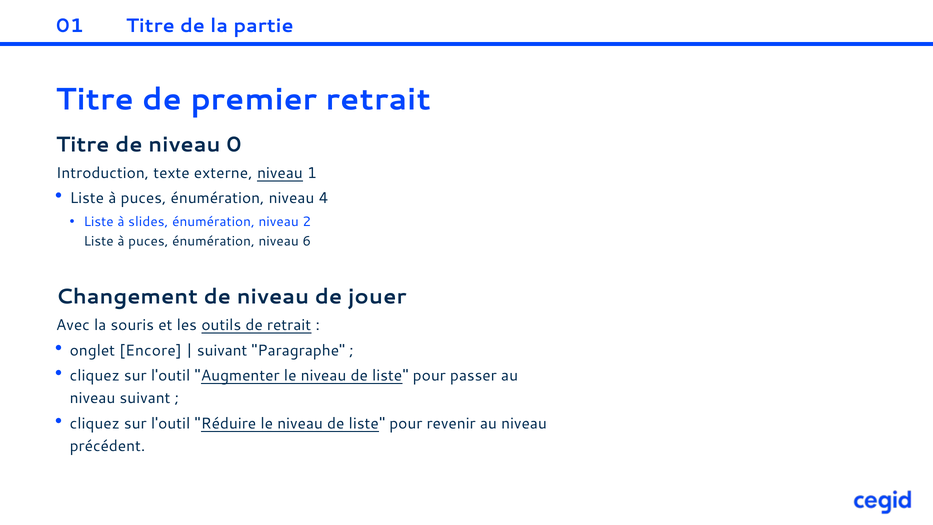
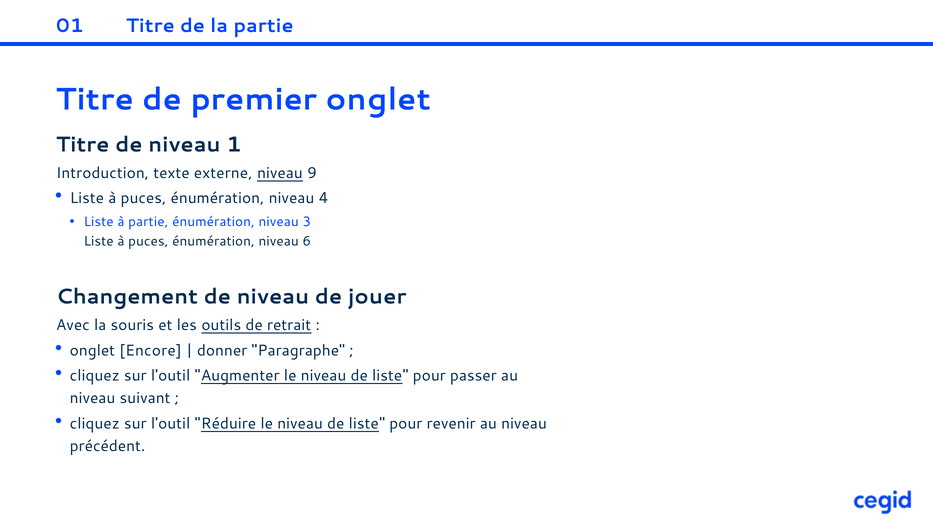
premier retrait: retrait -> onglet (378, 100)
0: 0 -> 1 (234, 145)
1: 1 -> 9 (312, 173)
à slides: slides -> partie (148, 222)
2: 2 -> 3 (307, 222)
suivant: suivant -> donner (222, 350)
